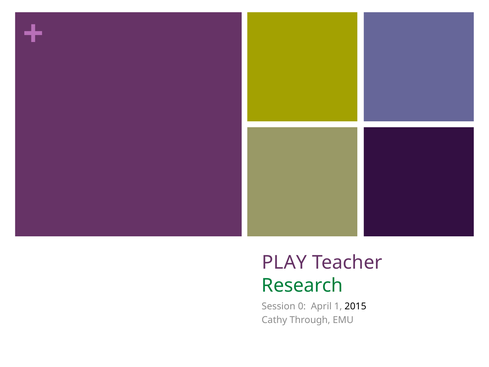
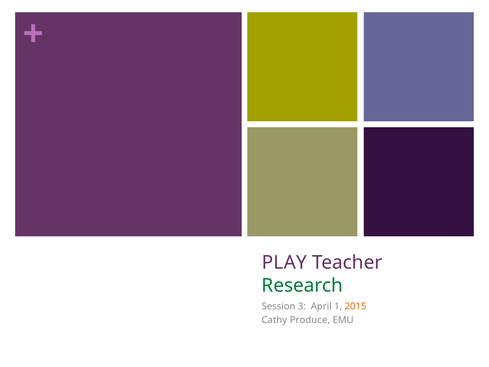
0: 0 -> 3 (302, 306)
2015 colour: black -> orange (355, 306)
Through: Through -> Produce (310, 320)
